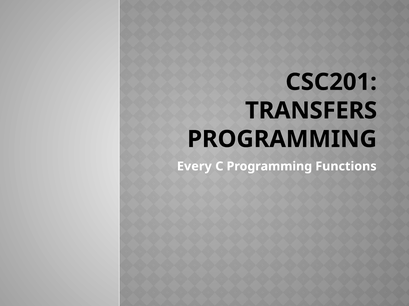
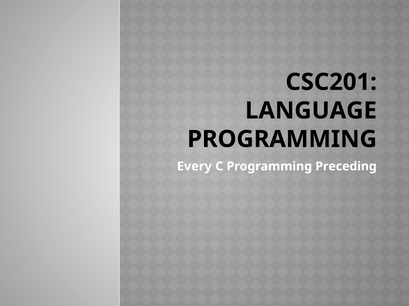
TRANSFERS: TRANSFERS -> LANGUAGE (311, 111)
Functions: Functions -> Preceding (346, 167)
